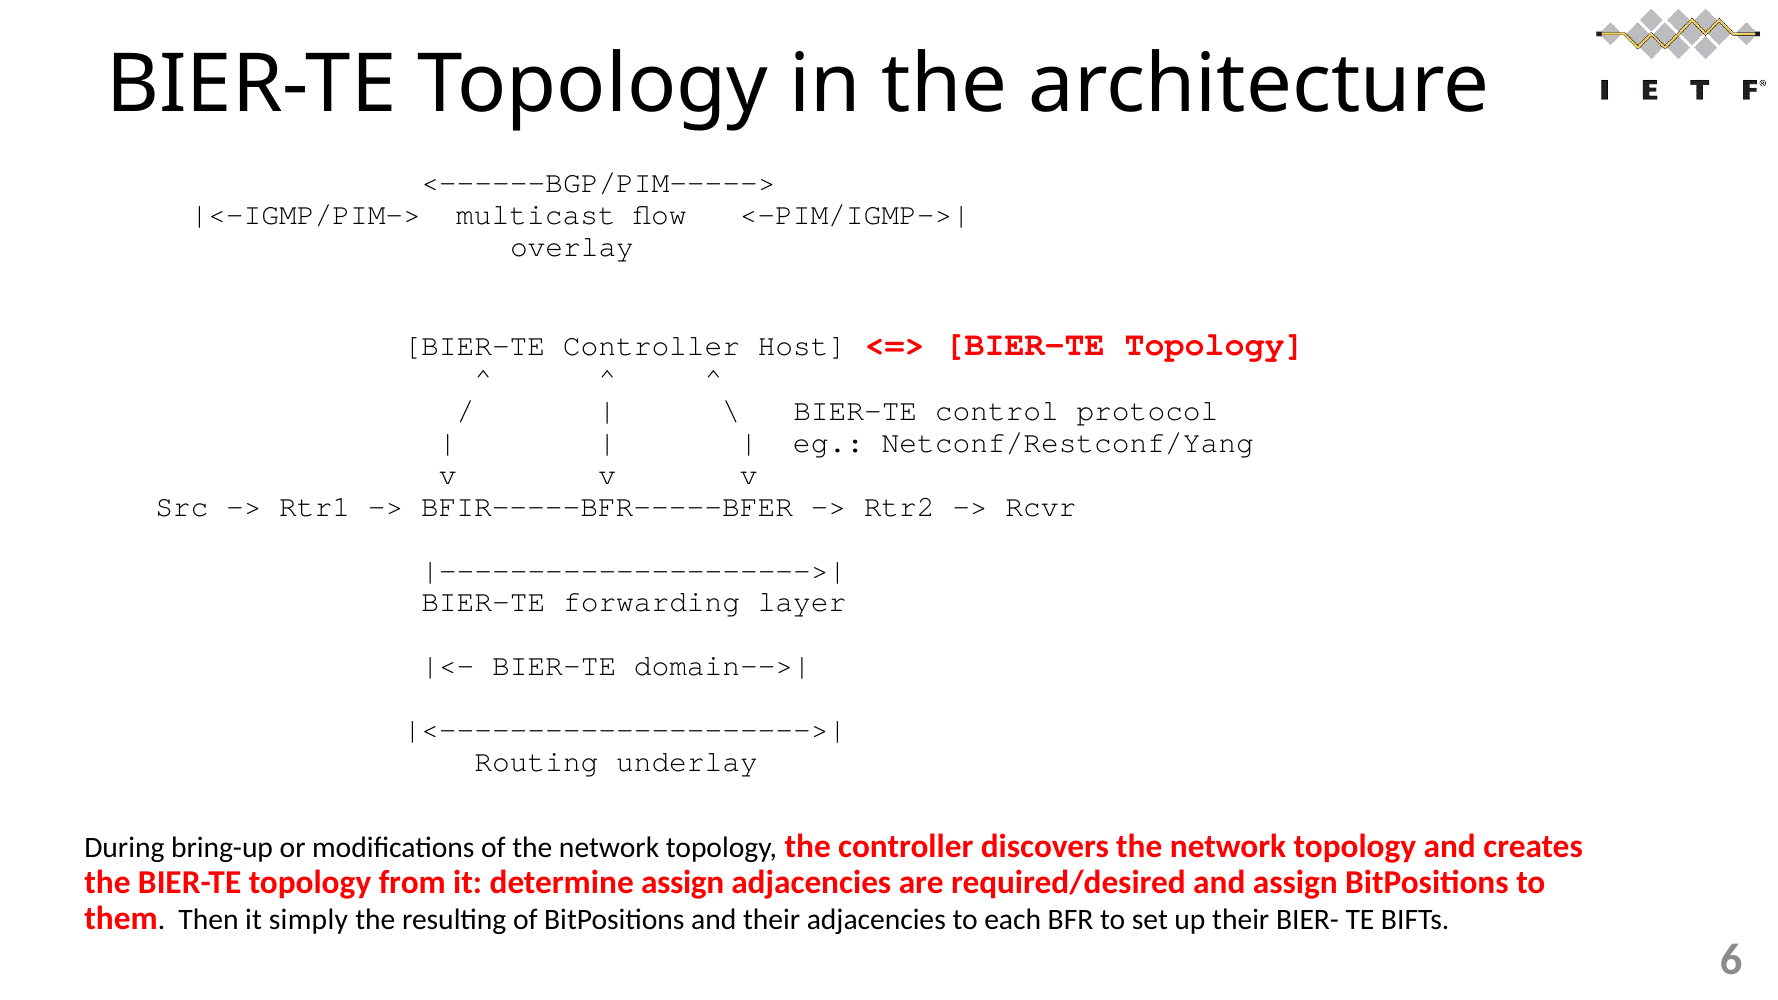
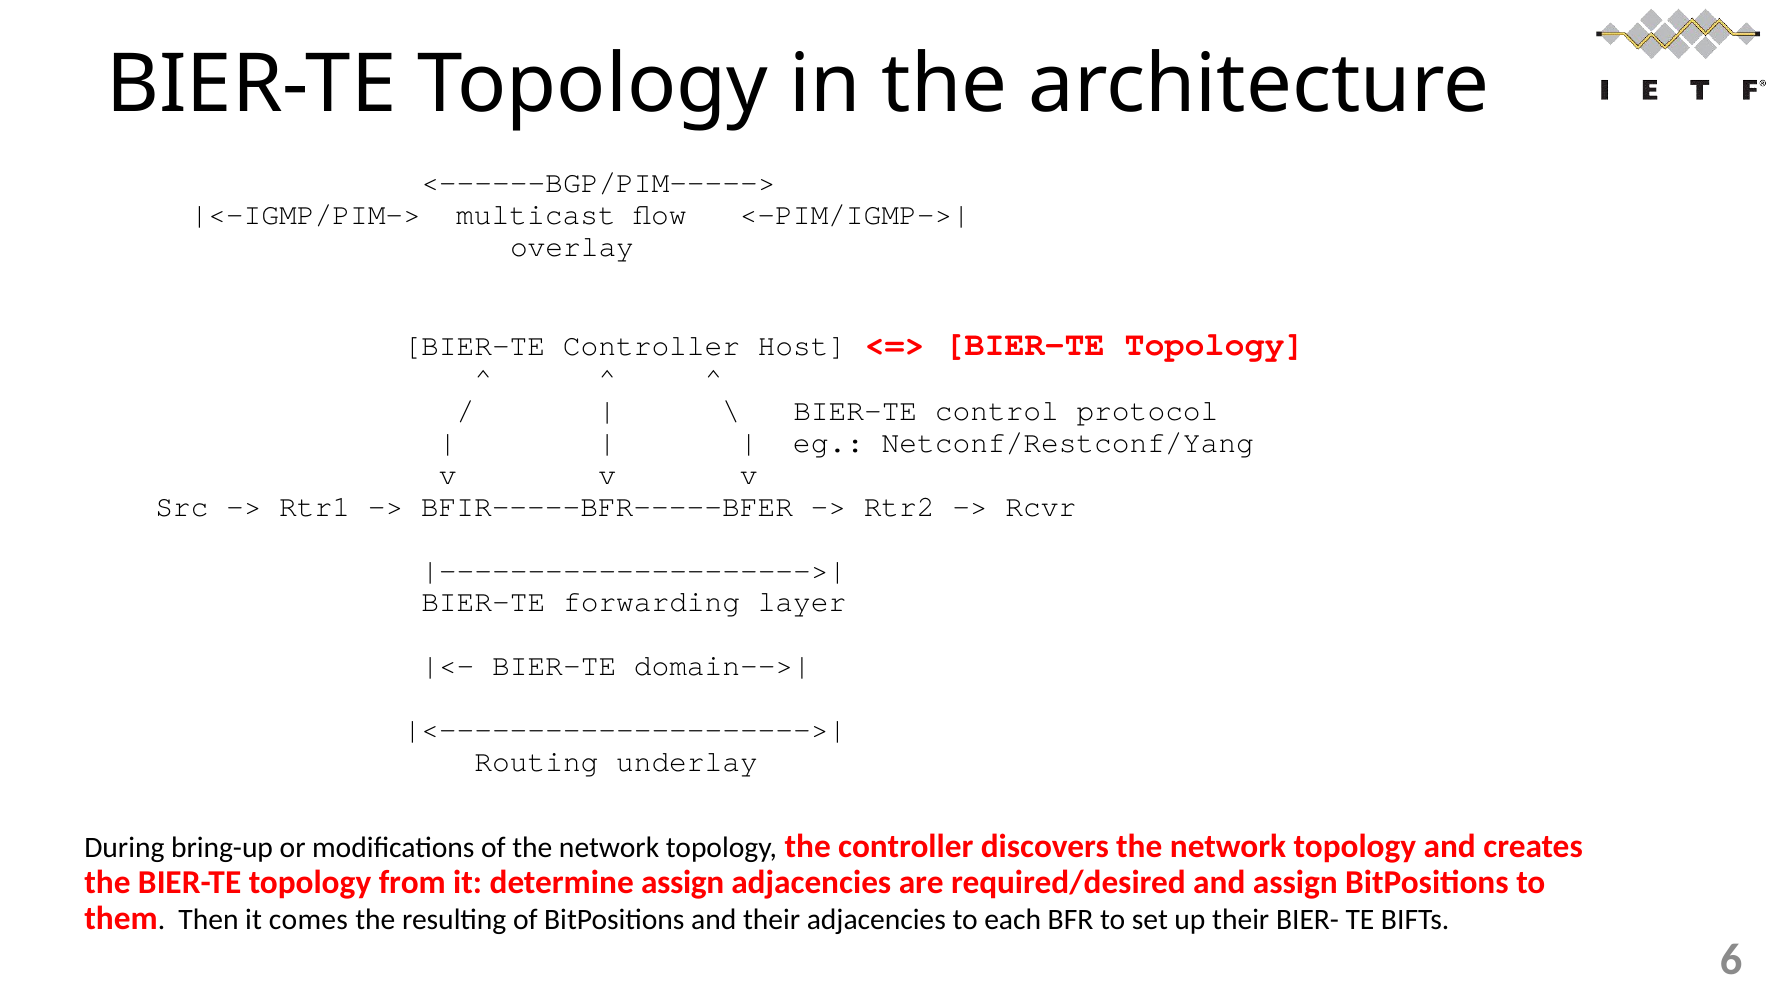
simply: simply -> comes (308, 920)
